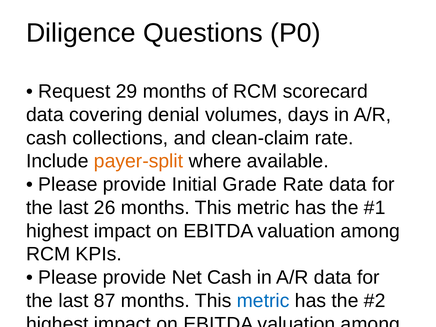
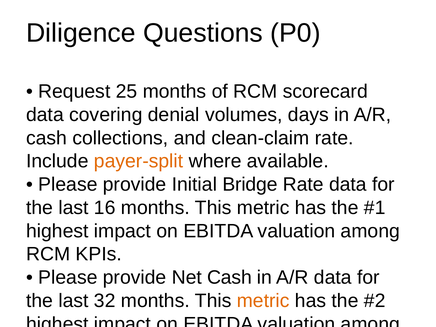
29: 29 -> 25 (127, 91)
Grade: Grade -> Bridge (250, 184)
26: 26 -> 16 (105, 208)
87: 87 -> 32 (105, 301)
metric colour: blue -> orange (263, 301)
